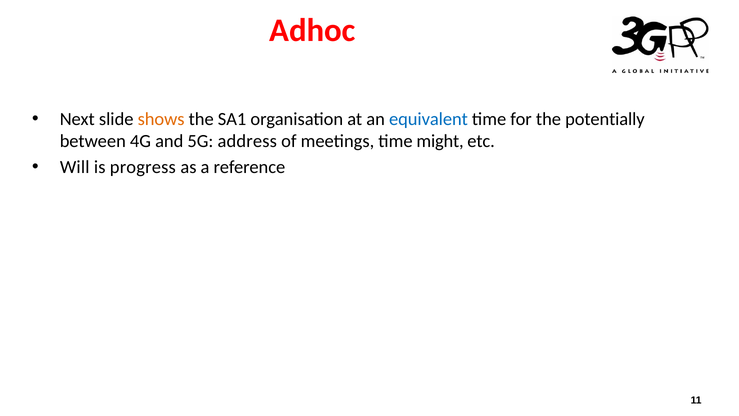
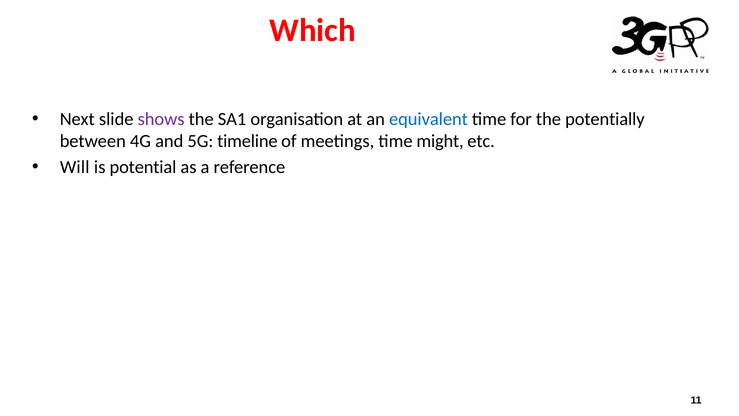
Adhoc: Adhoc -> Which (313, 30)
shows colour: orange -> purple (161, 119)
address: address -> timeline (247, 141)
progress: progress -> potential (143, 167)
